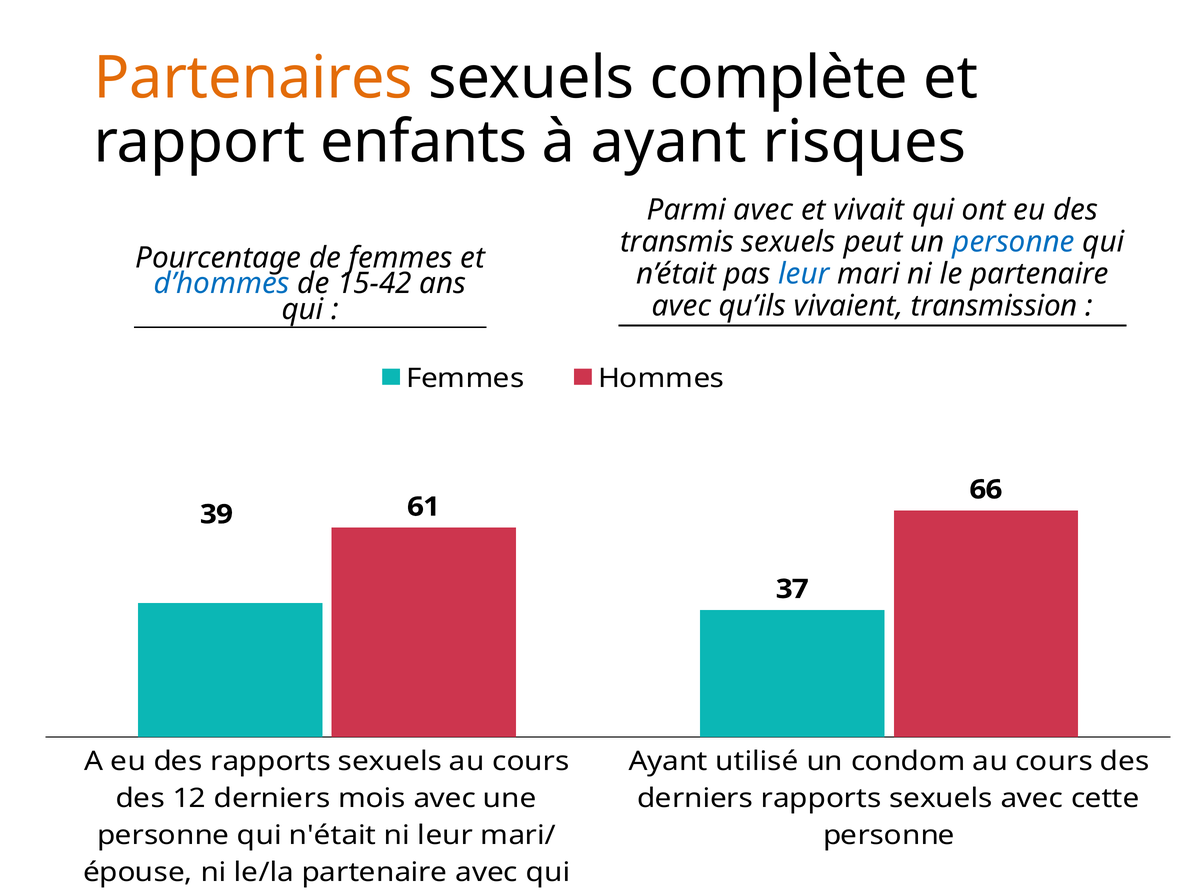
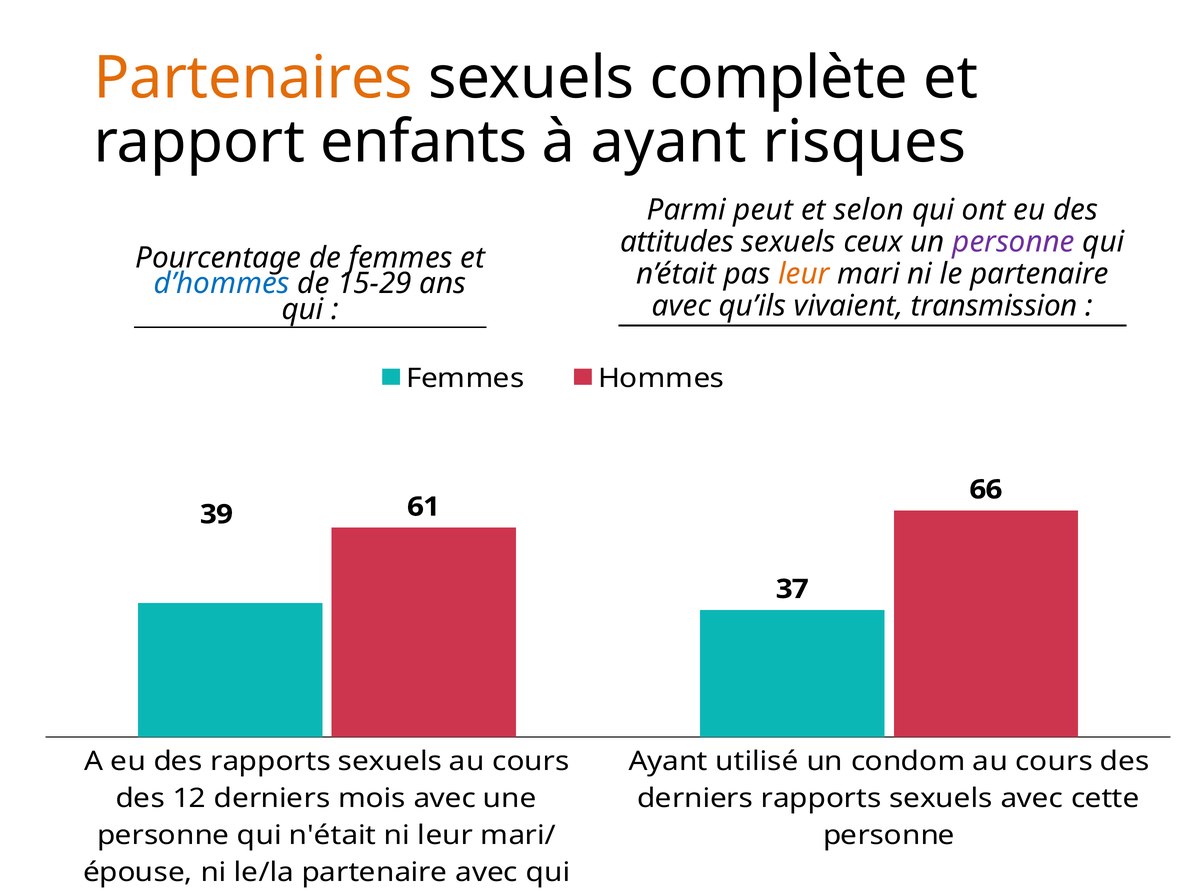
Parmi avec: avec -> peut (763, 210)
et vivait: vivait -> selon (869, 210)
transmis: transmis -> attitudes (677, 242)
peut: peut -> ceux (873, 242)
personne colour: blue -> purple (1014, 242)
leur colour: blue -> orange (804, 274)
15-42: 15-42 -> 15-29 (374, 284)
